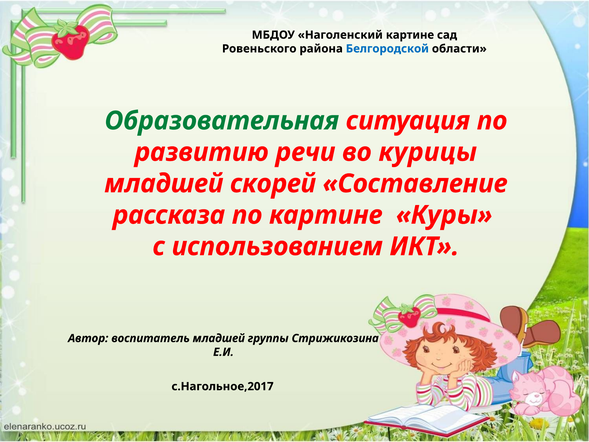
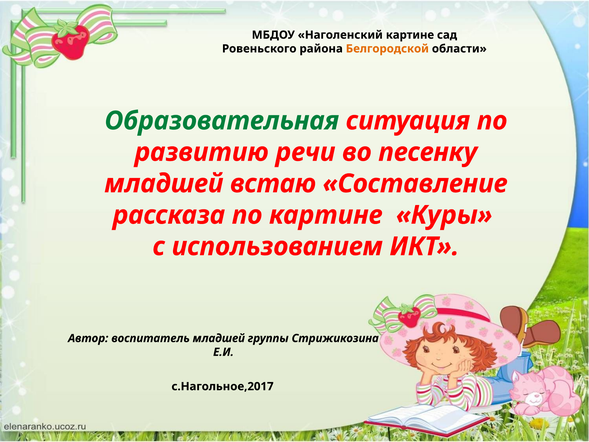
Белгородской colour: blue -> orange (387, 49)
курицы: курицы -> песенку (428, 152)
скорей: скорей -> встаю (273, 184)
